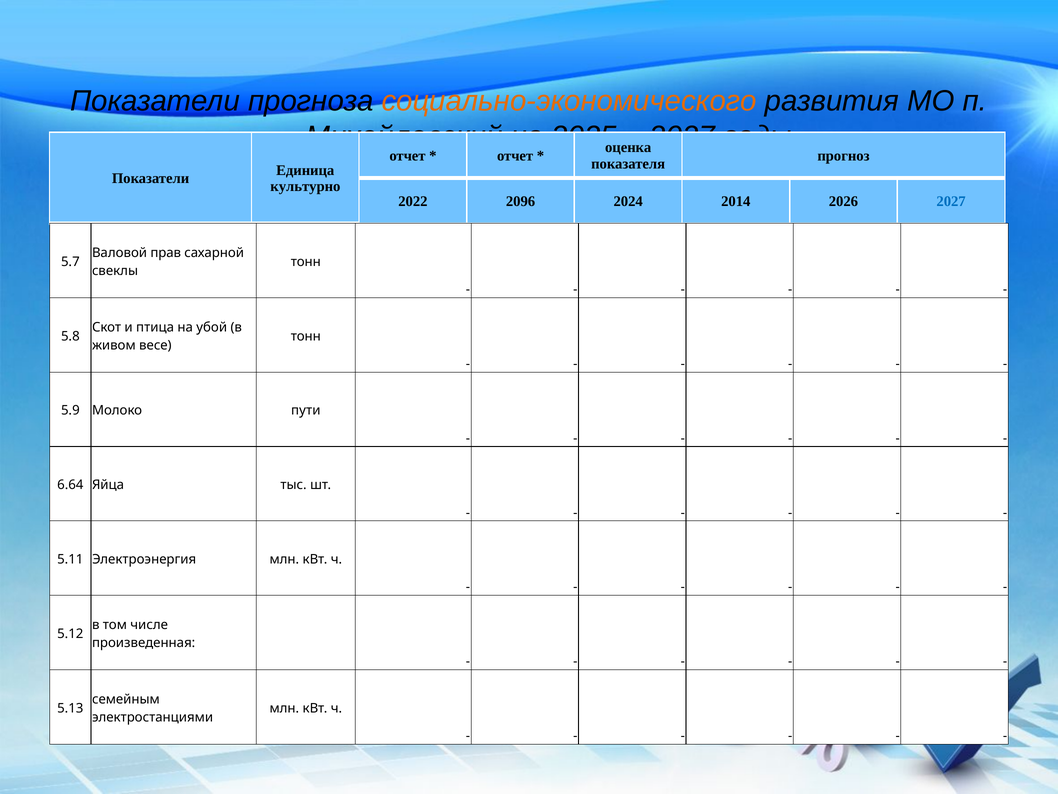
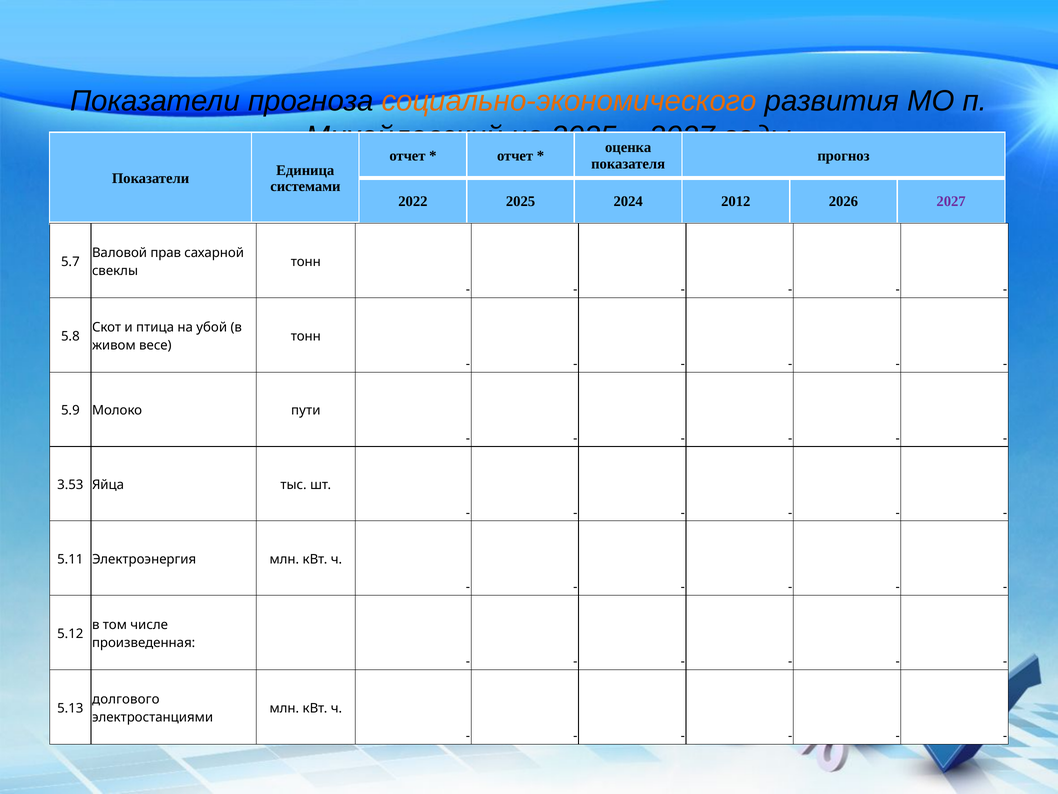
культурно: культурно -> системами (305, 186)
2022 2096: 2096 -> 2025 (521, 201)
2014: 2014 -> 2012 (736, 201)
2027 colour: blue -> purple (951, 201)
6.64: 6.64 -> 3.53 (70, 485)
семейным: семейным -> долгового (126, 699)
